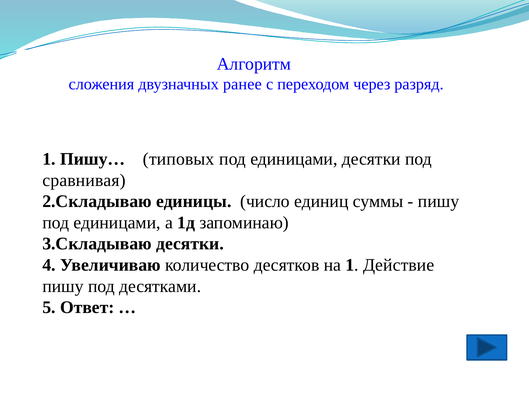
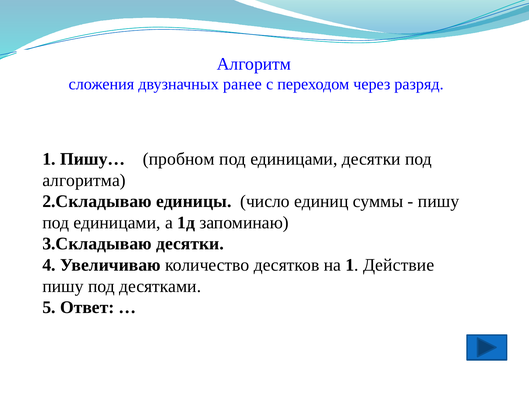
типовых: типовых -> пробном (179, 159)
сравнивая: сравнивая -> алгоритма (84, 180)
